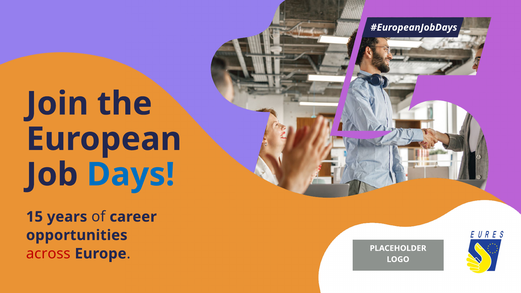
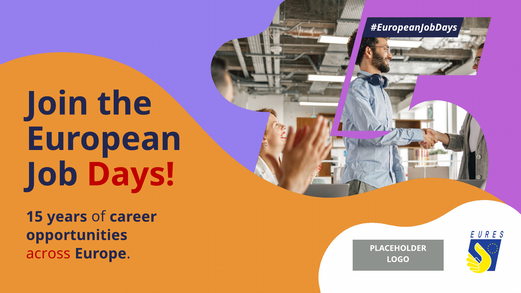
Days colour: blue -> red (131, 175)
